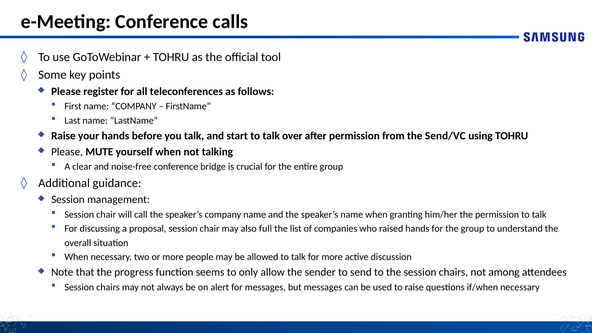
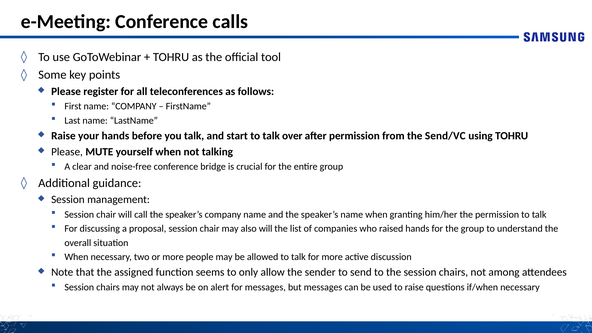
also full: full -> will (266, 229)
progress: progress -> assigned (134, 272)
